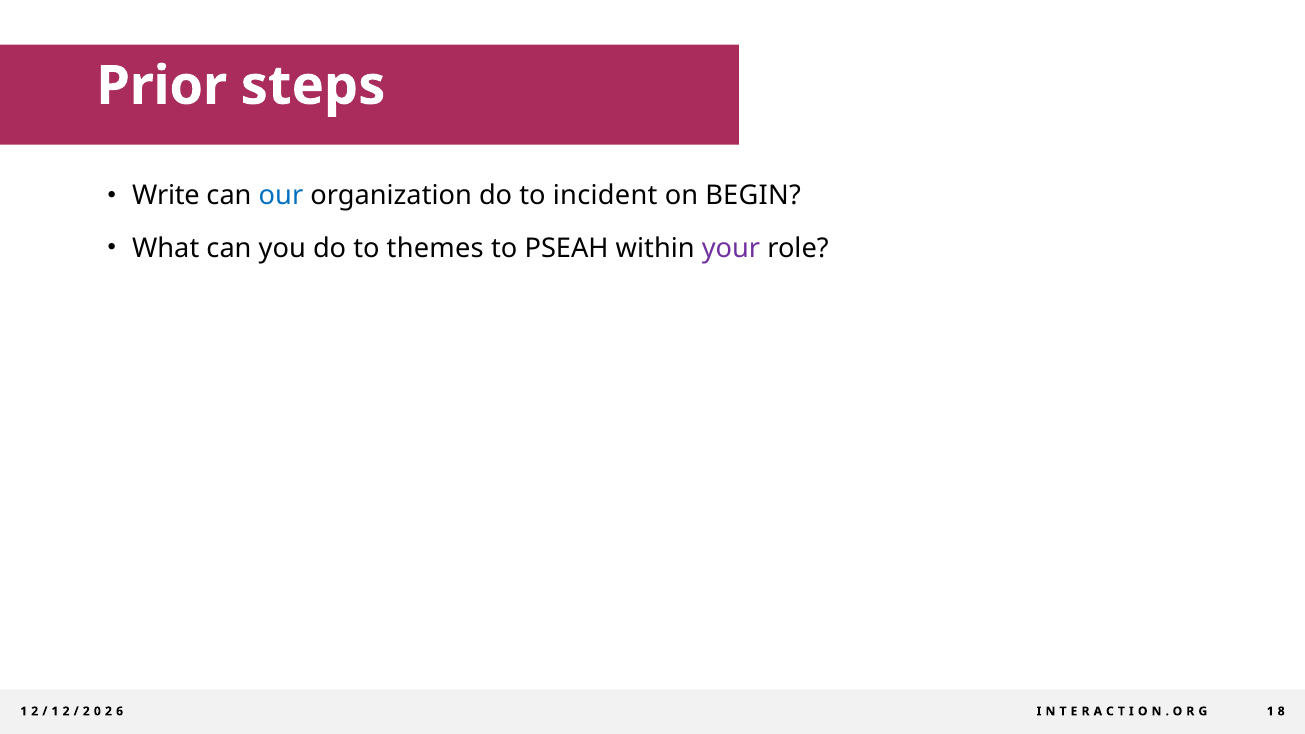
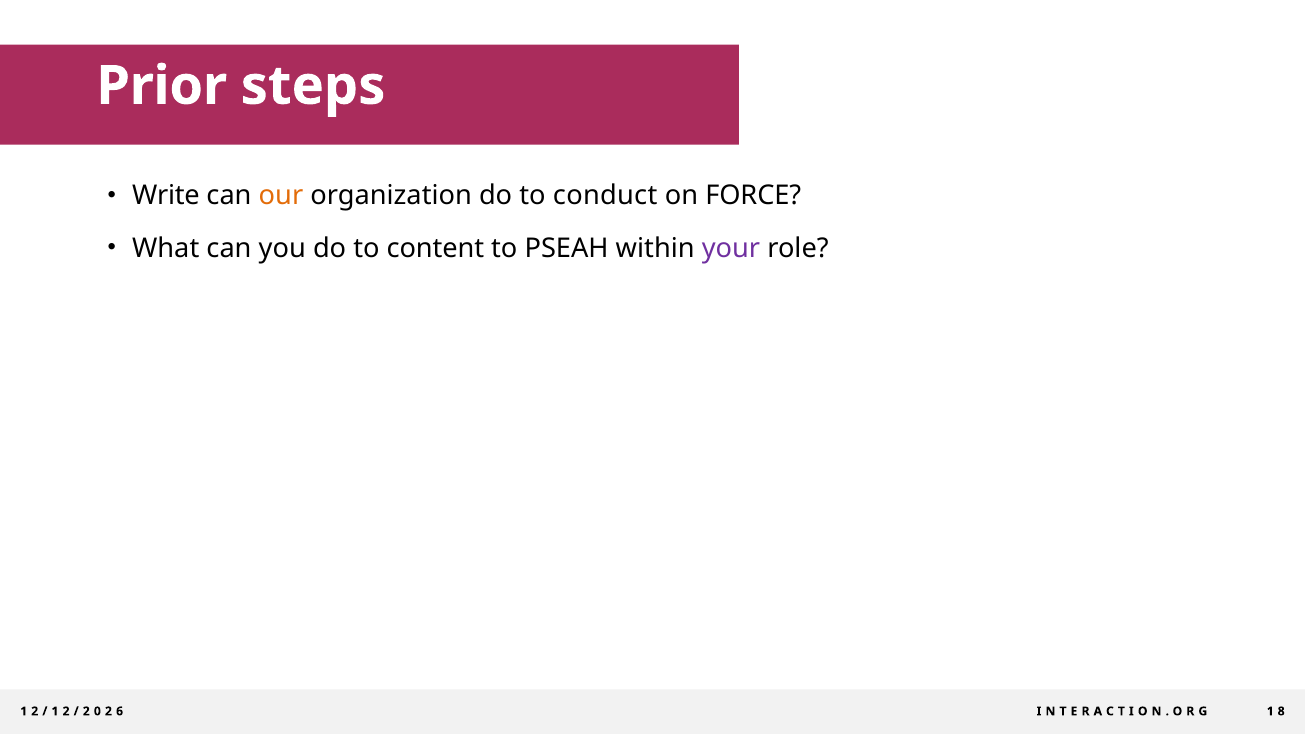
our colour: blue -> orange (281, 196)
incident: incident -> conduct (605, 196)
BEGIN: BEGIN -> FORCE (753, 196)
themes: themes -> content (435, 249)
